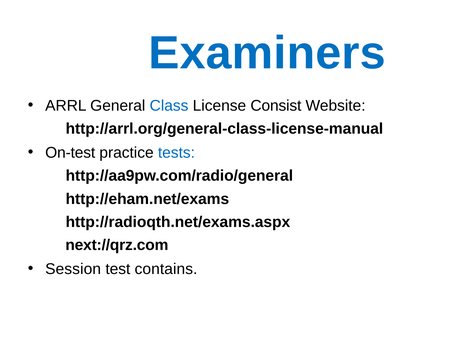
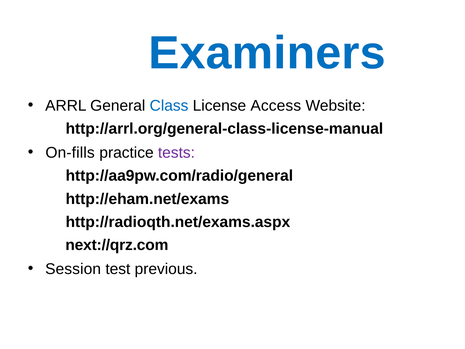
Consist: Consist -> Access (276, 106)
On-test: On-test -> On-fills (70, 153)
tests colour: blue -> purple (176, 153)
contains: contains -> previous (166, 269)
